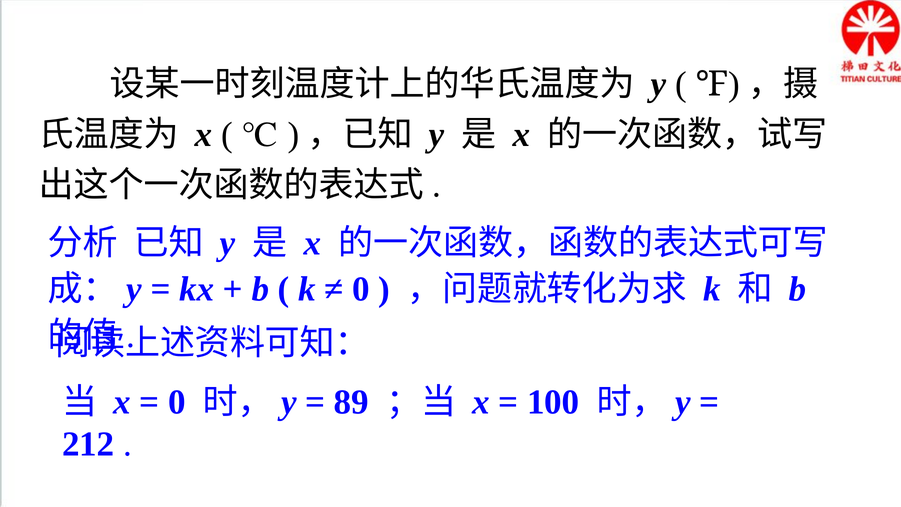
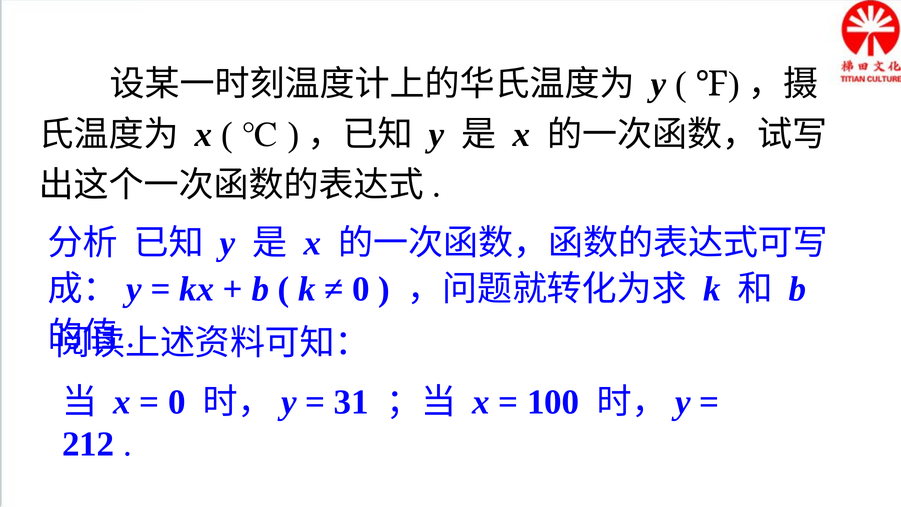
89: 89 -> 31 (351, 402)
